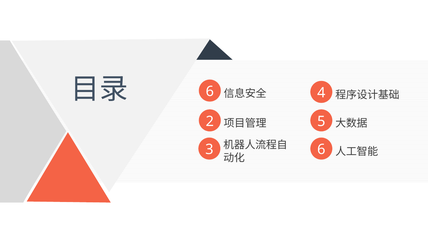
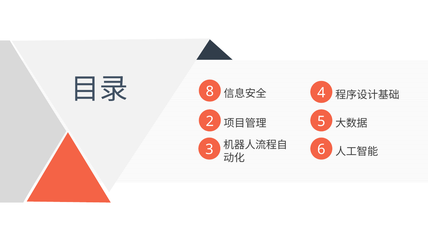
6: 6 -> 8 (210, 91)
